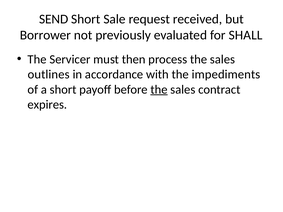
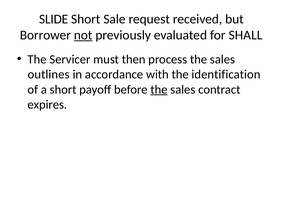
SEND: SEND -> SLIDE (54, 19)
not underline: none -> present (83, 35)
impediments: impediments -> identification (226, 74)
